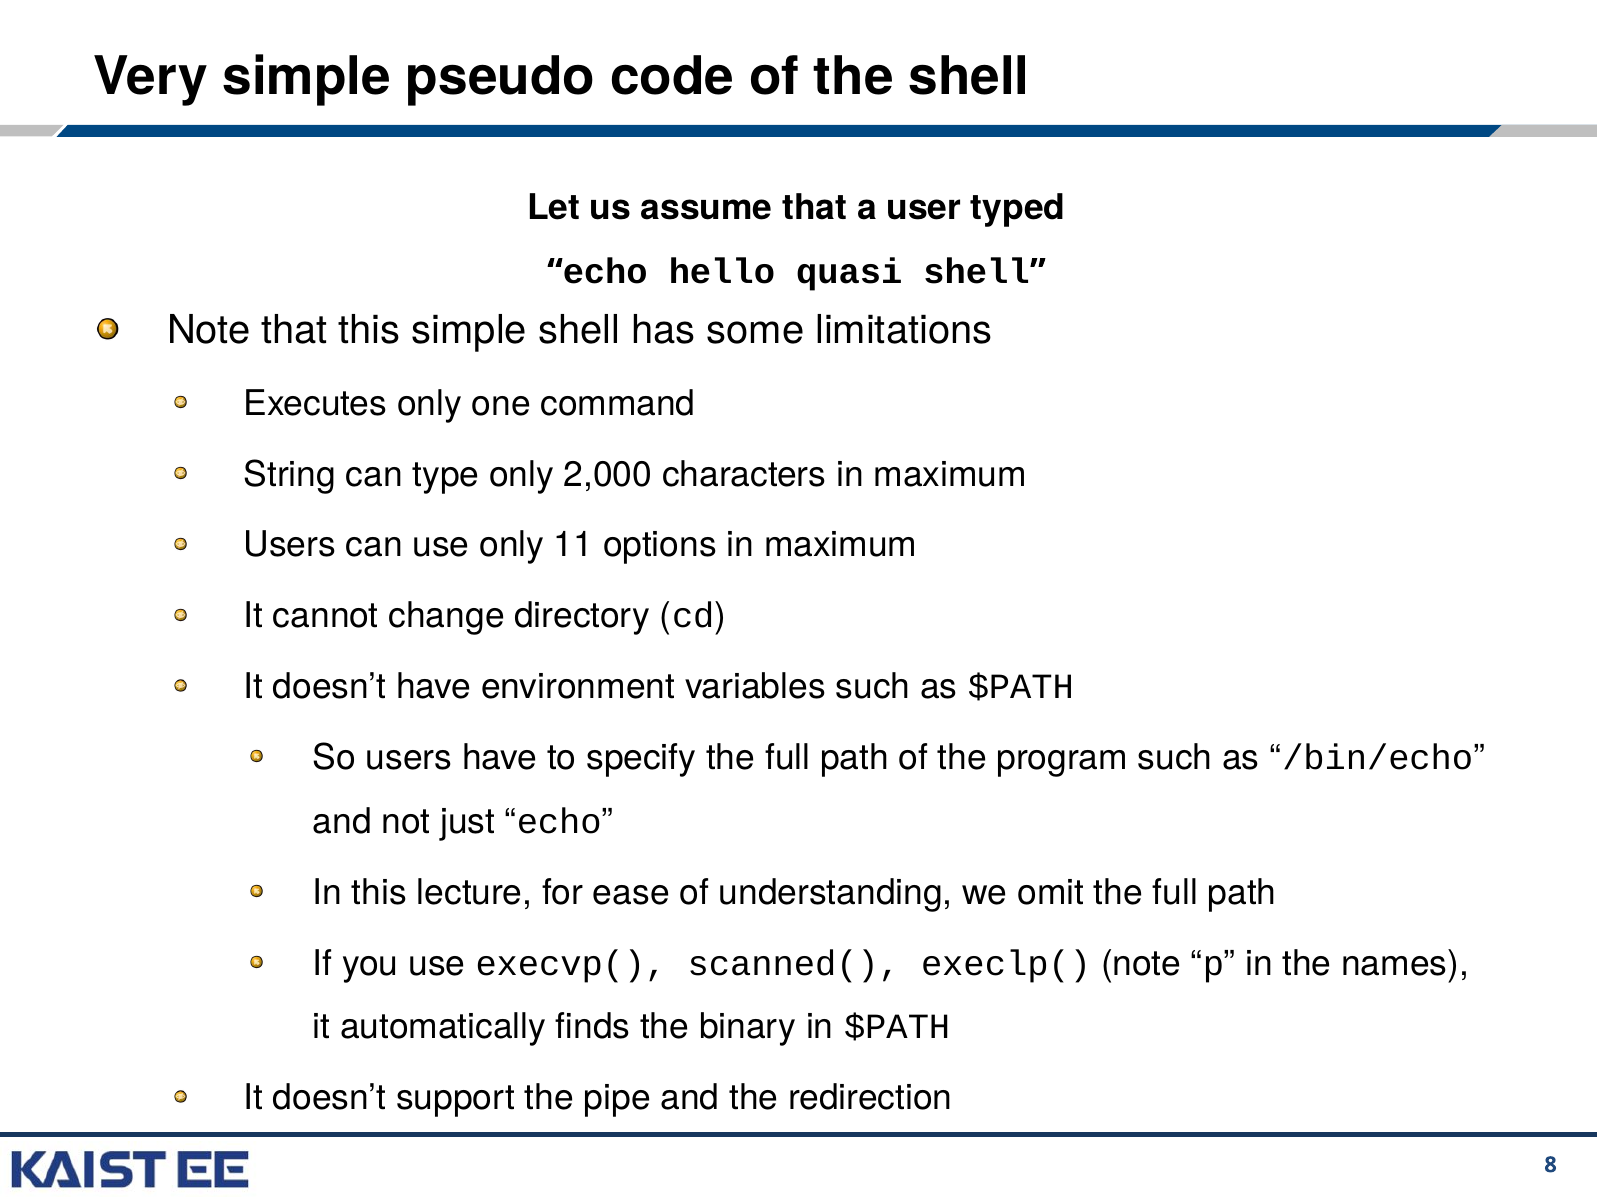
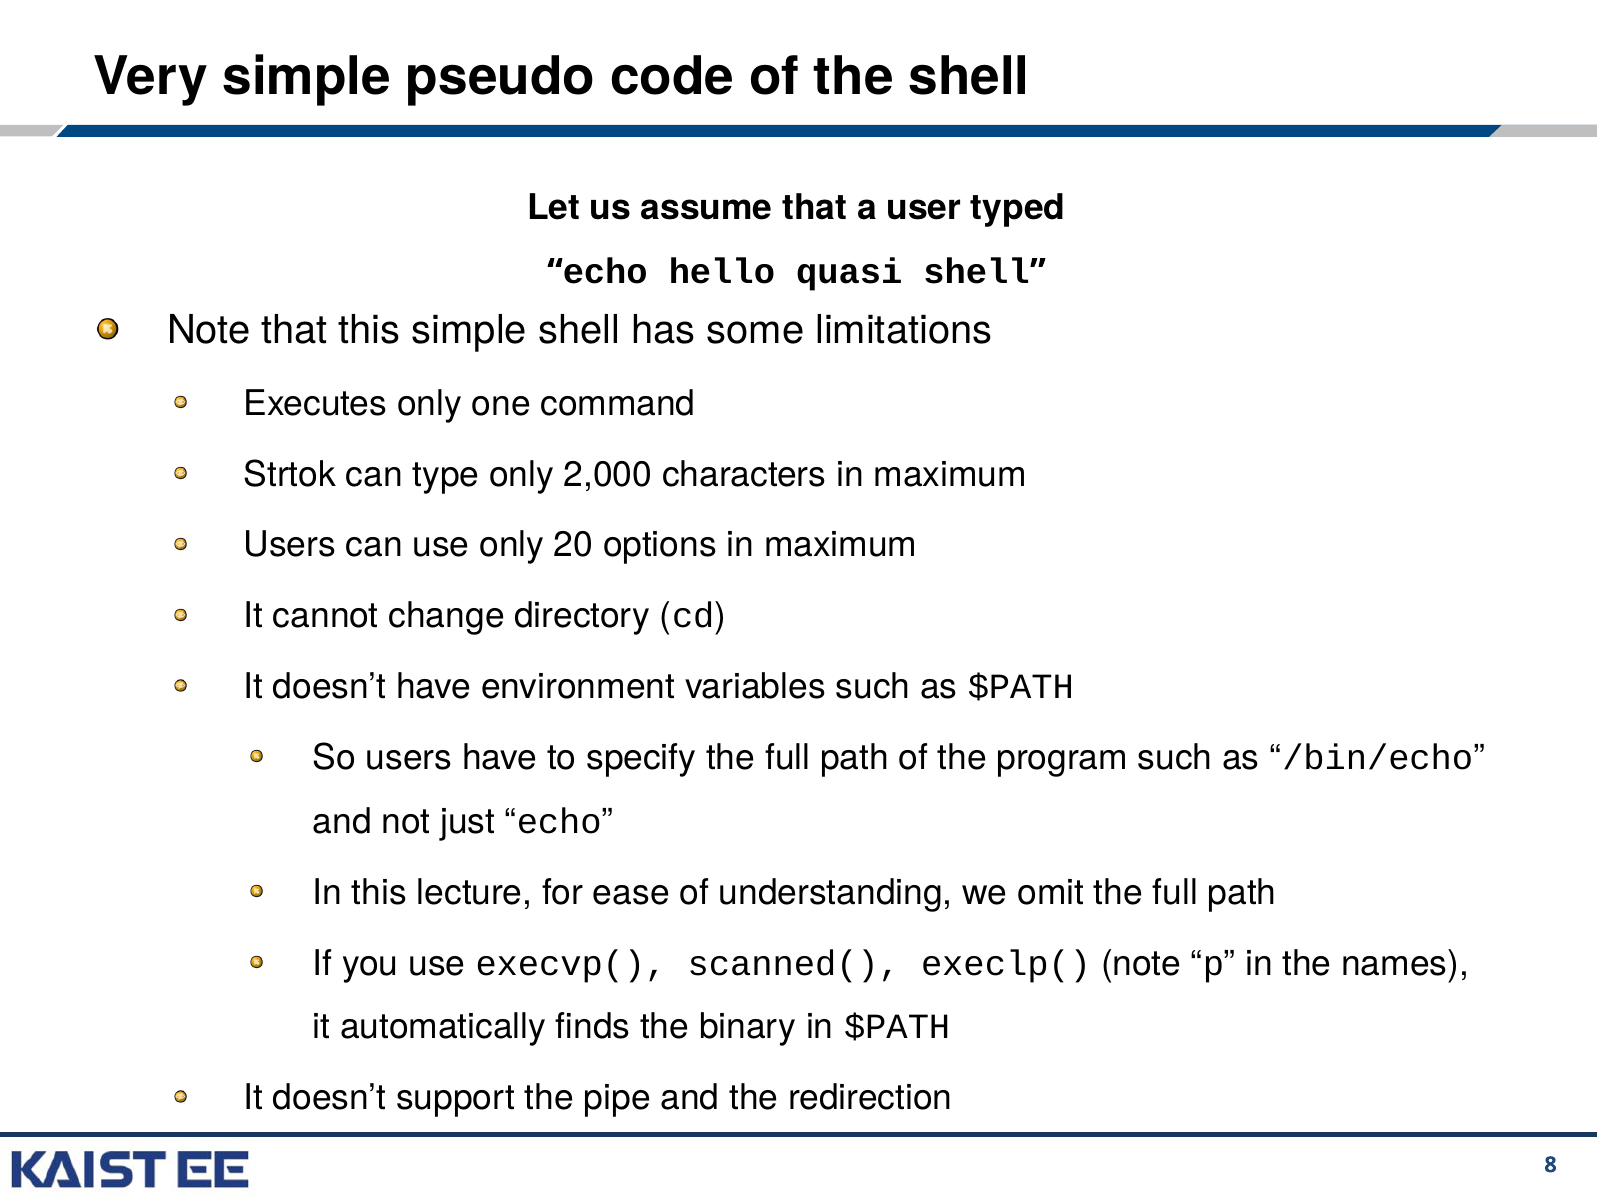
String: String -> Strtok (290, 475)
11: 11 -> 20 (574, 546)
